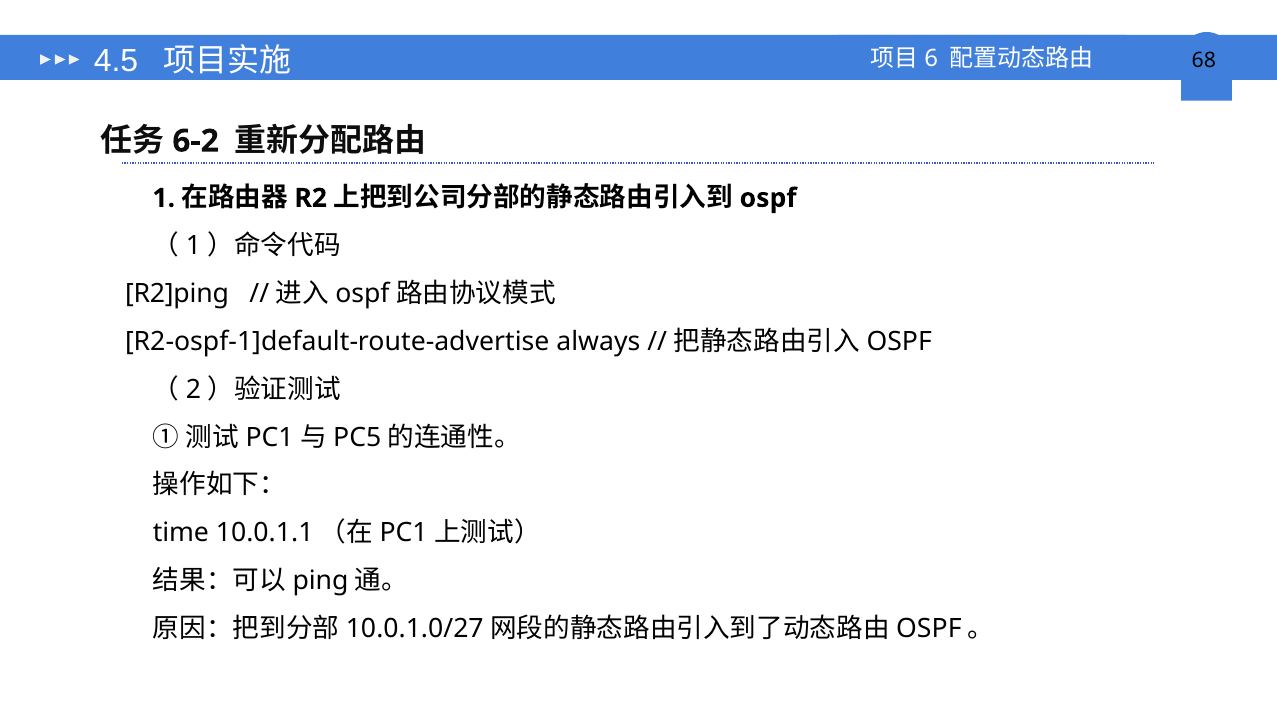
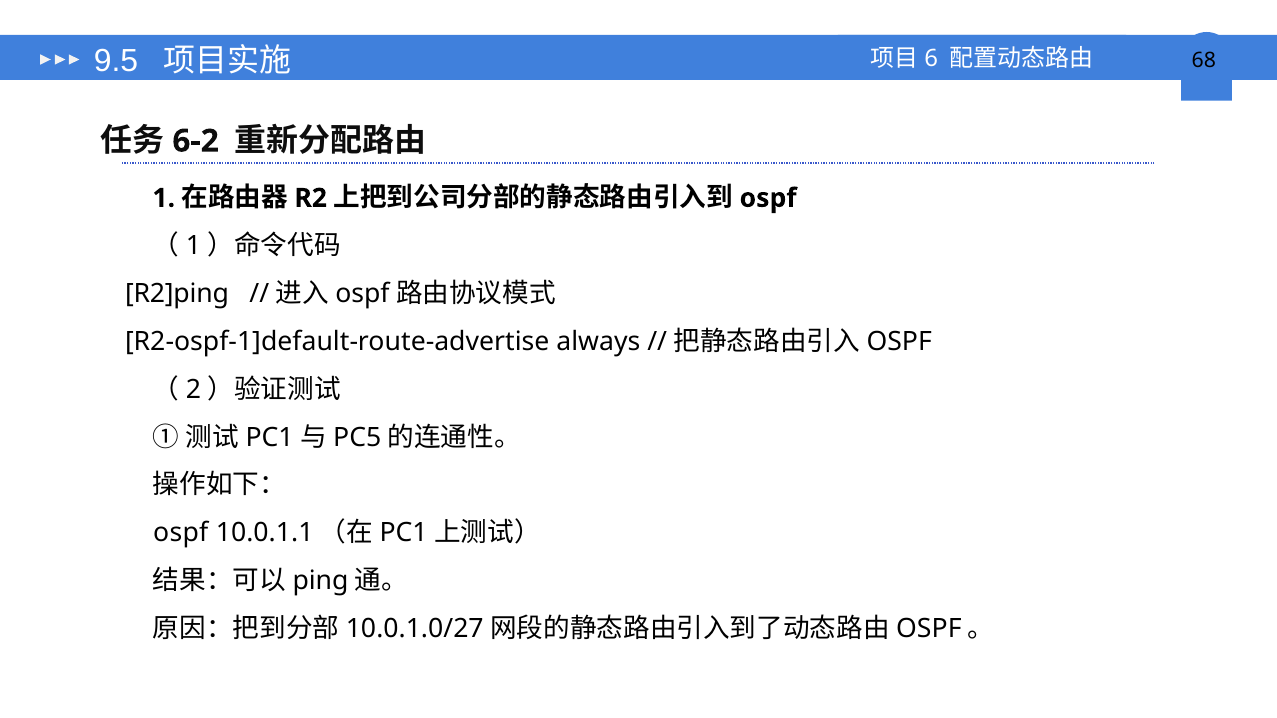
4.5: 4.5 -> 9.5 (116, 61)
time: time -> ospf (181, 533)
